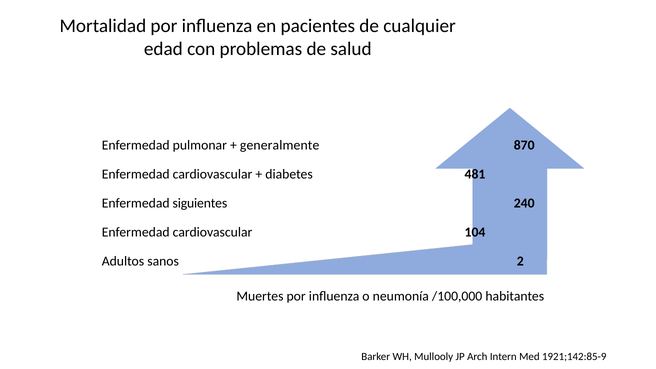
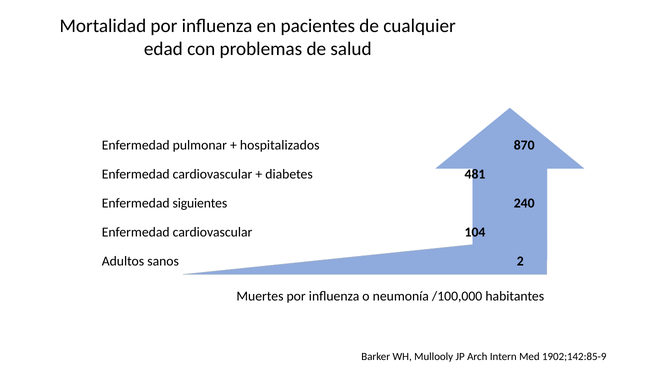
generalmente: generalmente -> hospitalizados (280, 145)
1921;142:85-9: 1921;142:85-9 -> 1902;142:85-9 (574, 356)
